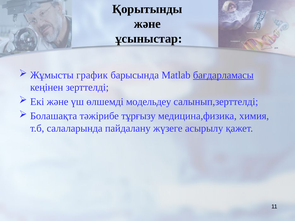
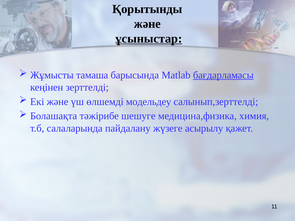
ұсыныстар underline: none -> present (149, 39)
график: график -> тамаша (92, 75)
тұрғызу: тұрғызу -> шешуге (138, 116)
